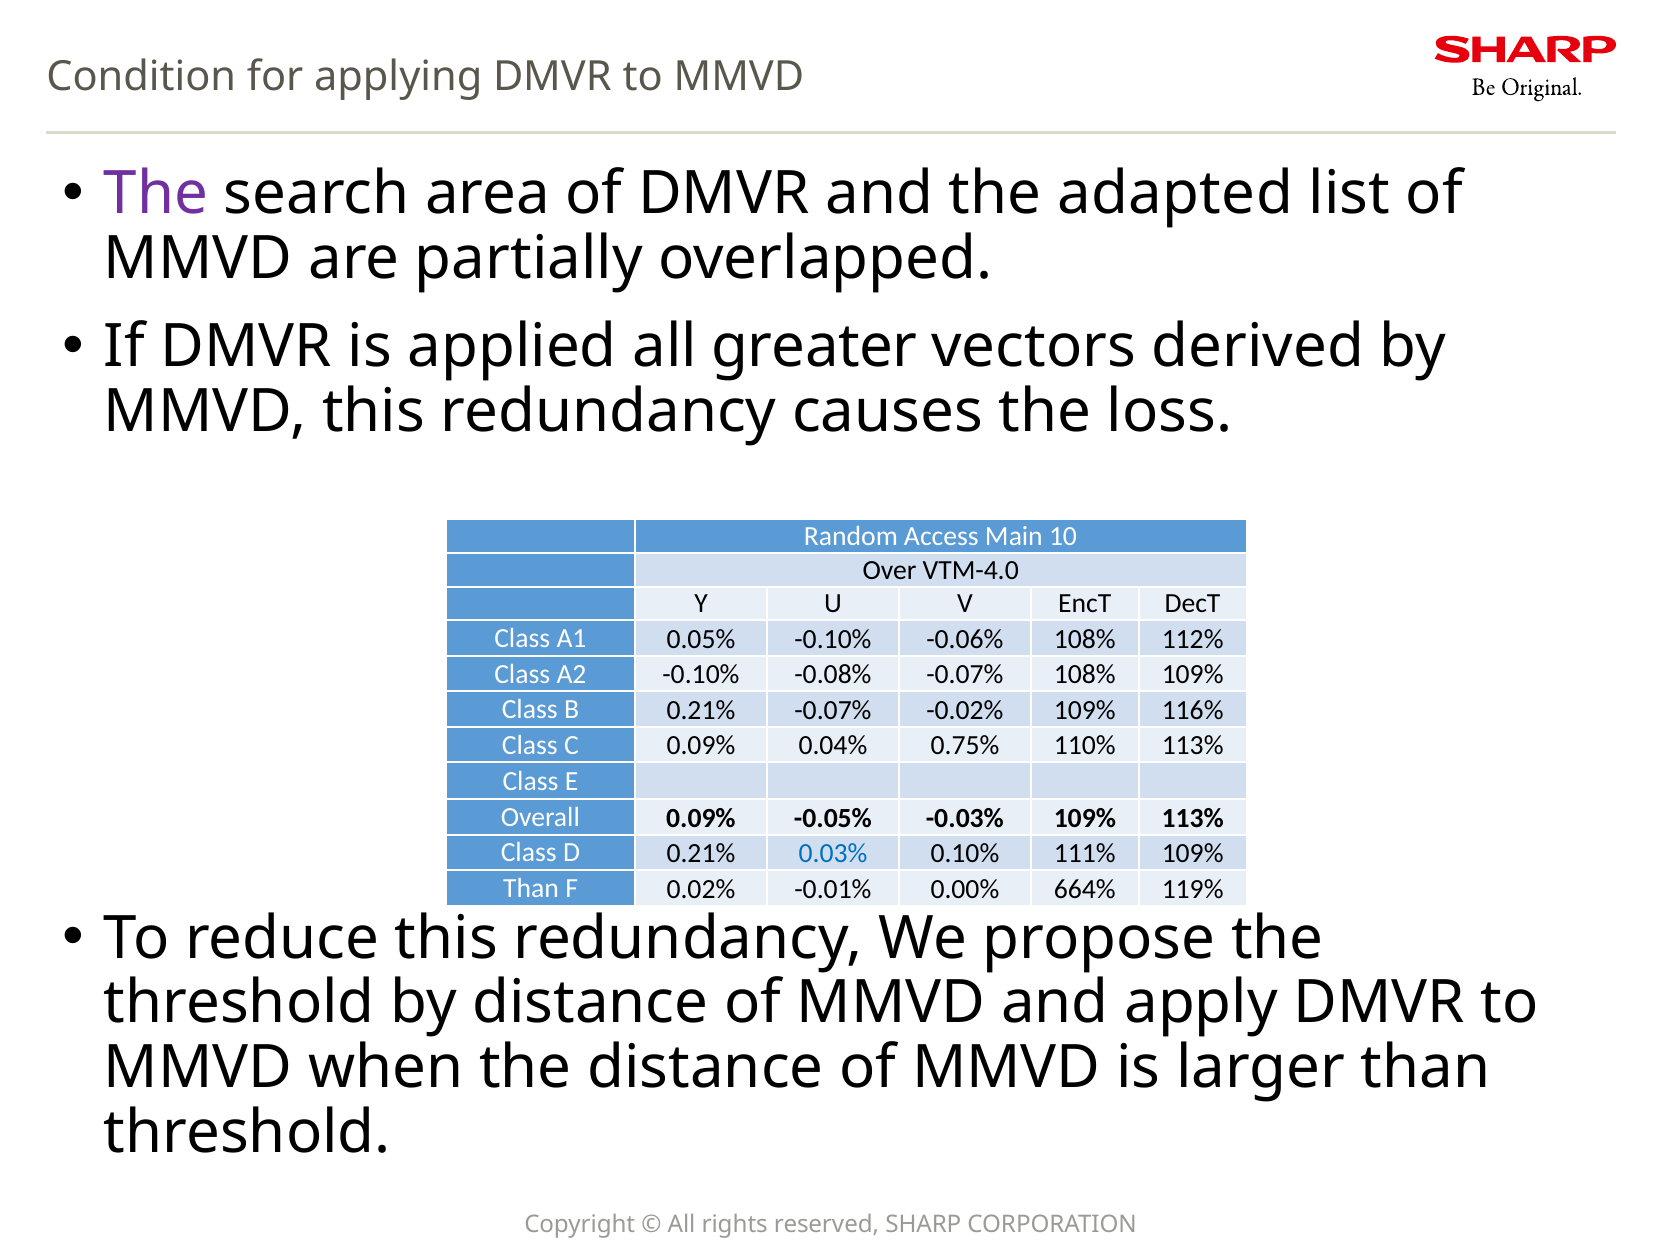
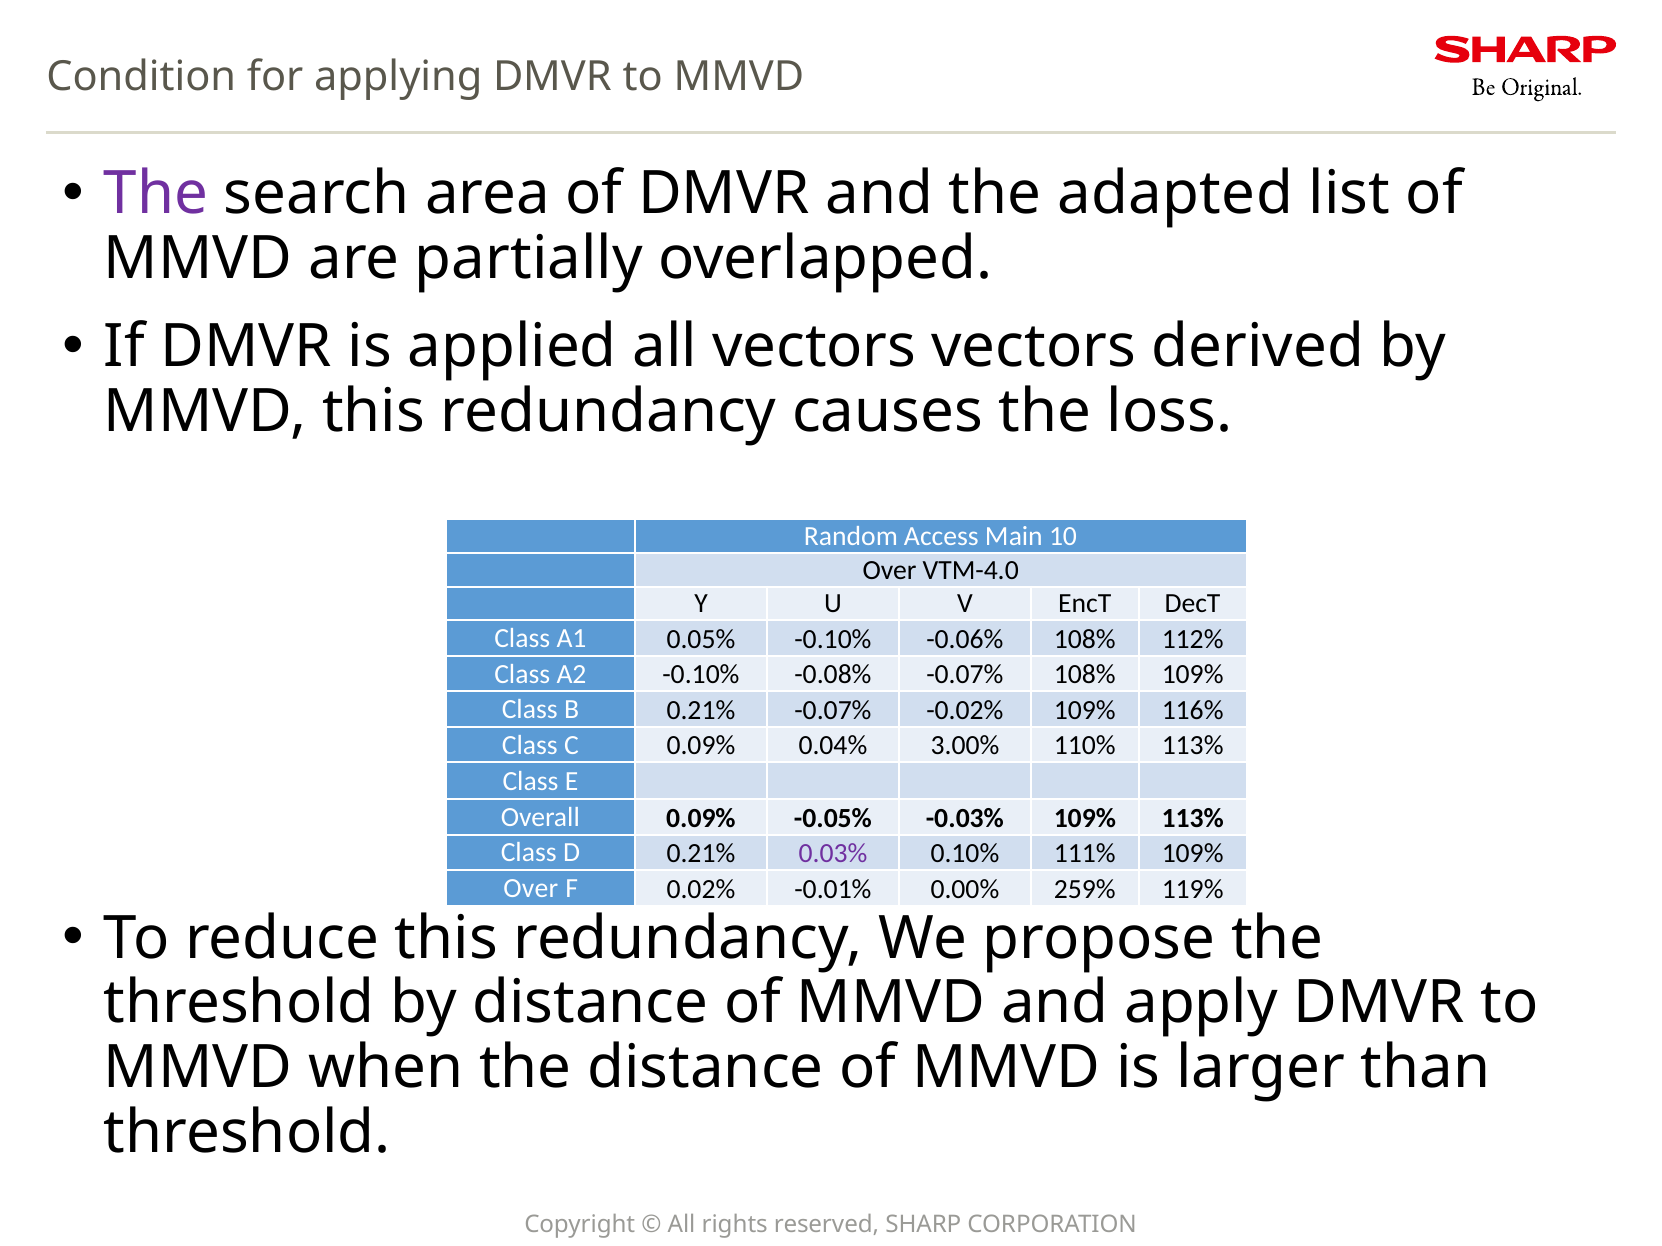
all greater: greater -> vectors (814, 347)
0.75%: 0.75% -> 3.00% (965, 746)
0.03% colour: blue -> purple (833, 854)
Than: Than -> Over (531, 888)
664%: 664% -> 259% (1085, 889)
